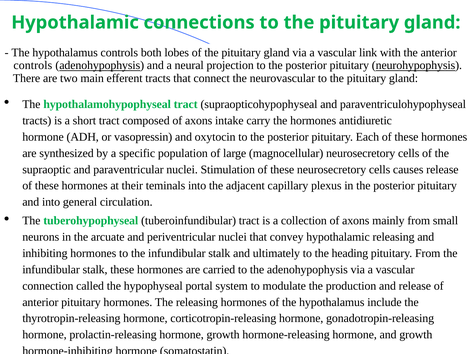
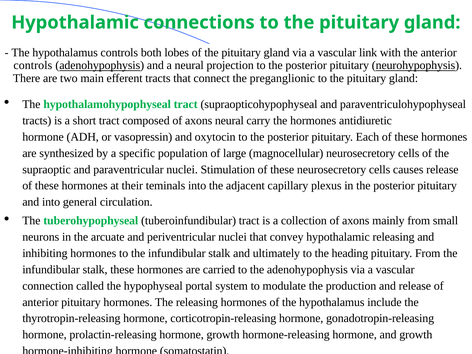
neurovascular: neurovascular -> preganglionic (282, 78)
axons intake: intake -> neural (229, 121)
